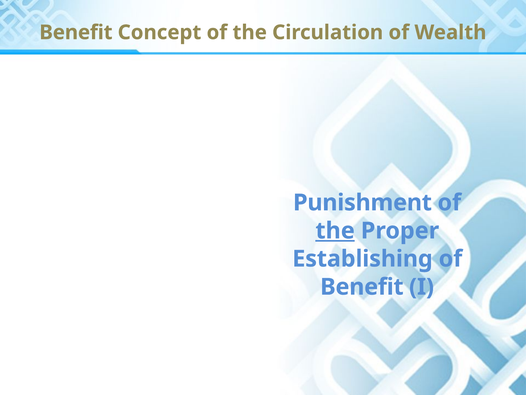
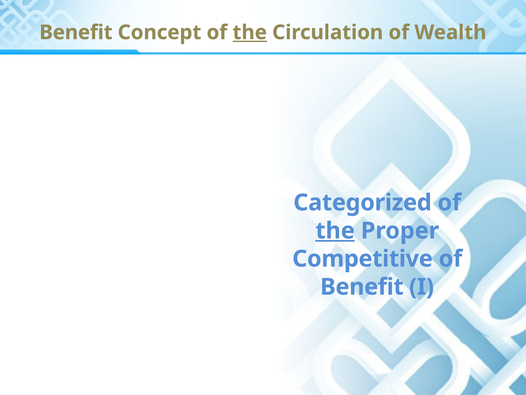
the underline: none -> present (250, 32)
Punishment: Punishment -> Categorized (362, 202)
Establishing: Establishing -> Competitive (363, 259)
